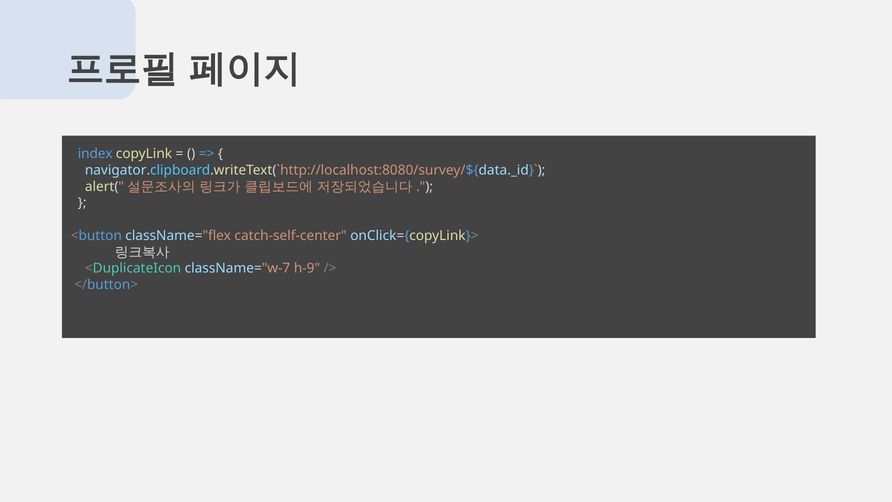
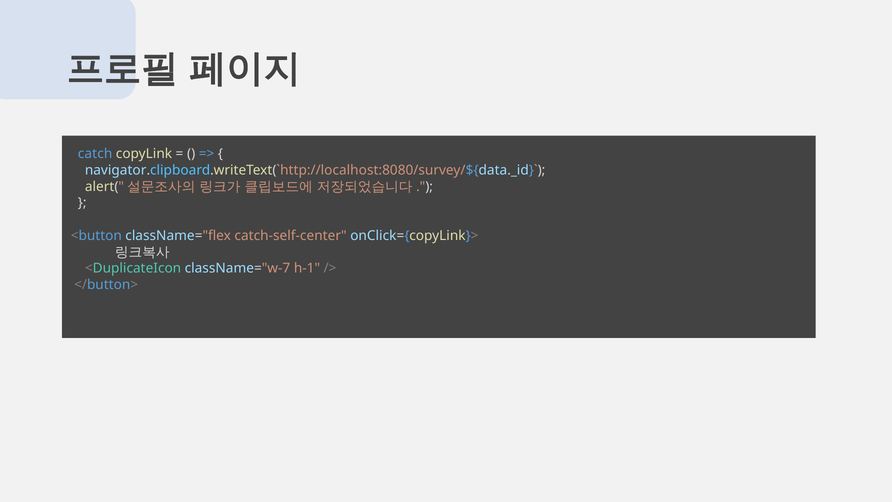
index: index -> catch (95, 154)
h-9: h-9 -> h-1 (307, 268)
